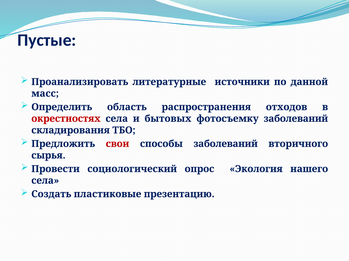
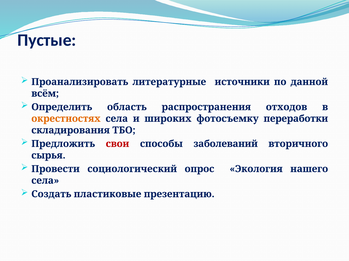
масс: масс -> всём (45, 94)
окрестностях colour: red -> orange (66, 119)
бытовых: бытовых -> широких (168, 119)
фотосъемку заболеваний: заболеваний -> переработки (296, 119)
